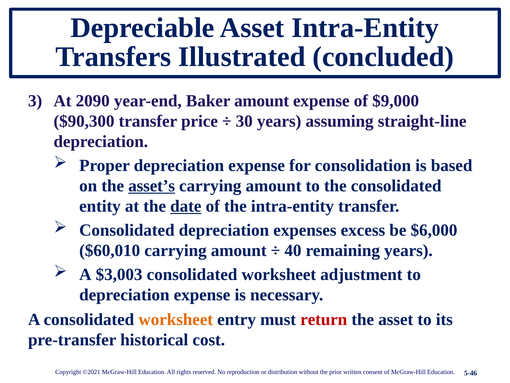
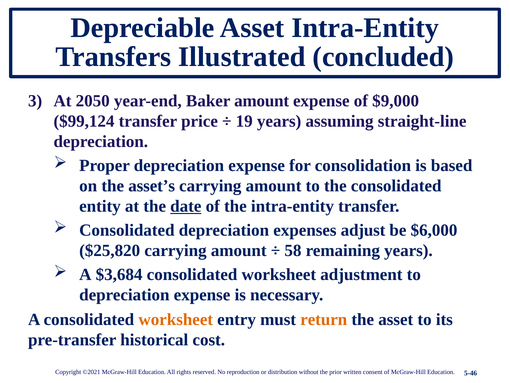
2090: 2090 -> 2050 (93, 101)
$90,300: $90,300 -> $99,124 (84, 121)
30: 30 -> 19 (244, 121)
asset’s underline: present -> none (152, 186)
excess: excess -> adjust (363, 230)
$60,010: $60,010 -> $25,820 (110, 250)
40: 40 -> 58 (293, 250)
$3,003: $3,003 -> $3,684 (119, 274)
return colour: red -> orange (324, 319)
